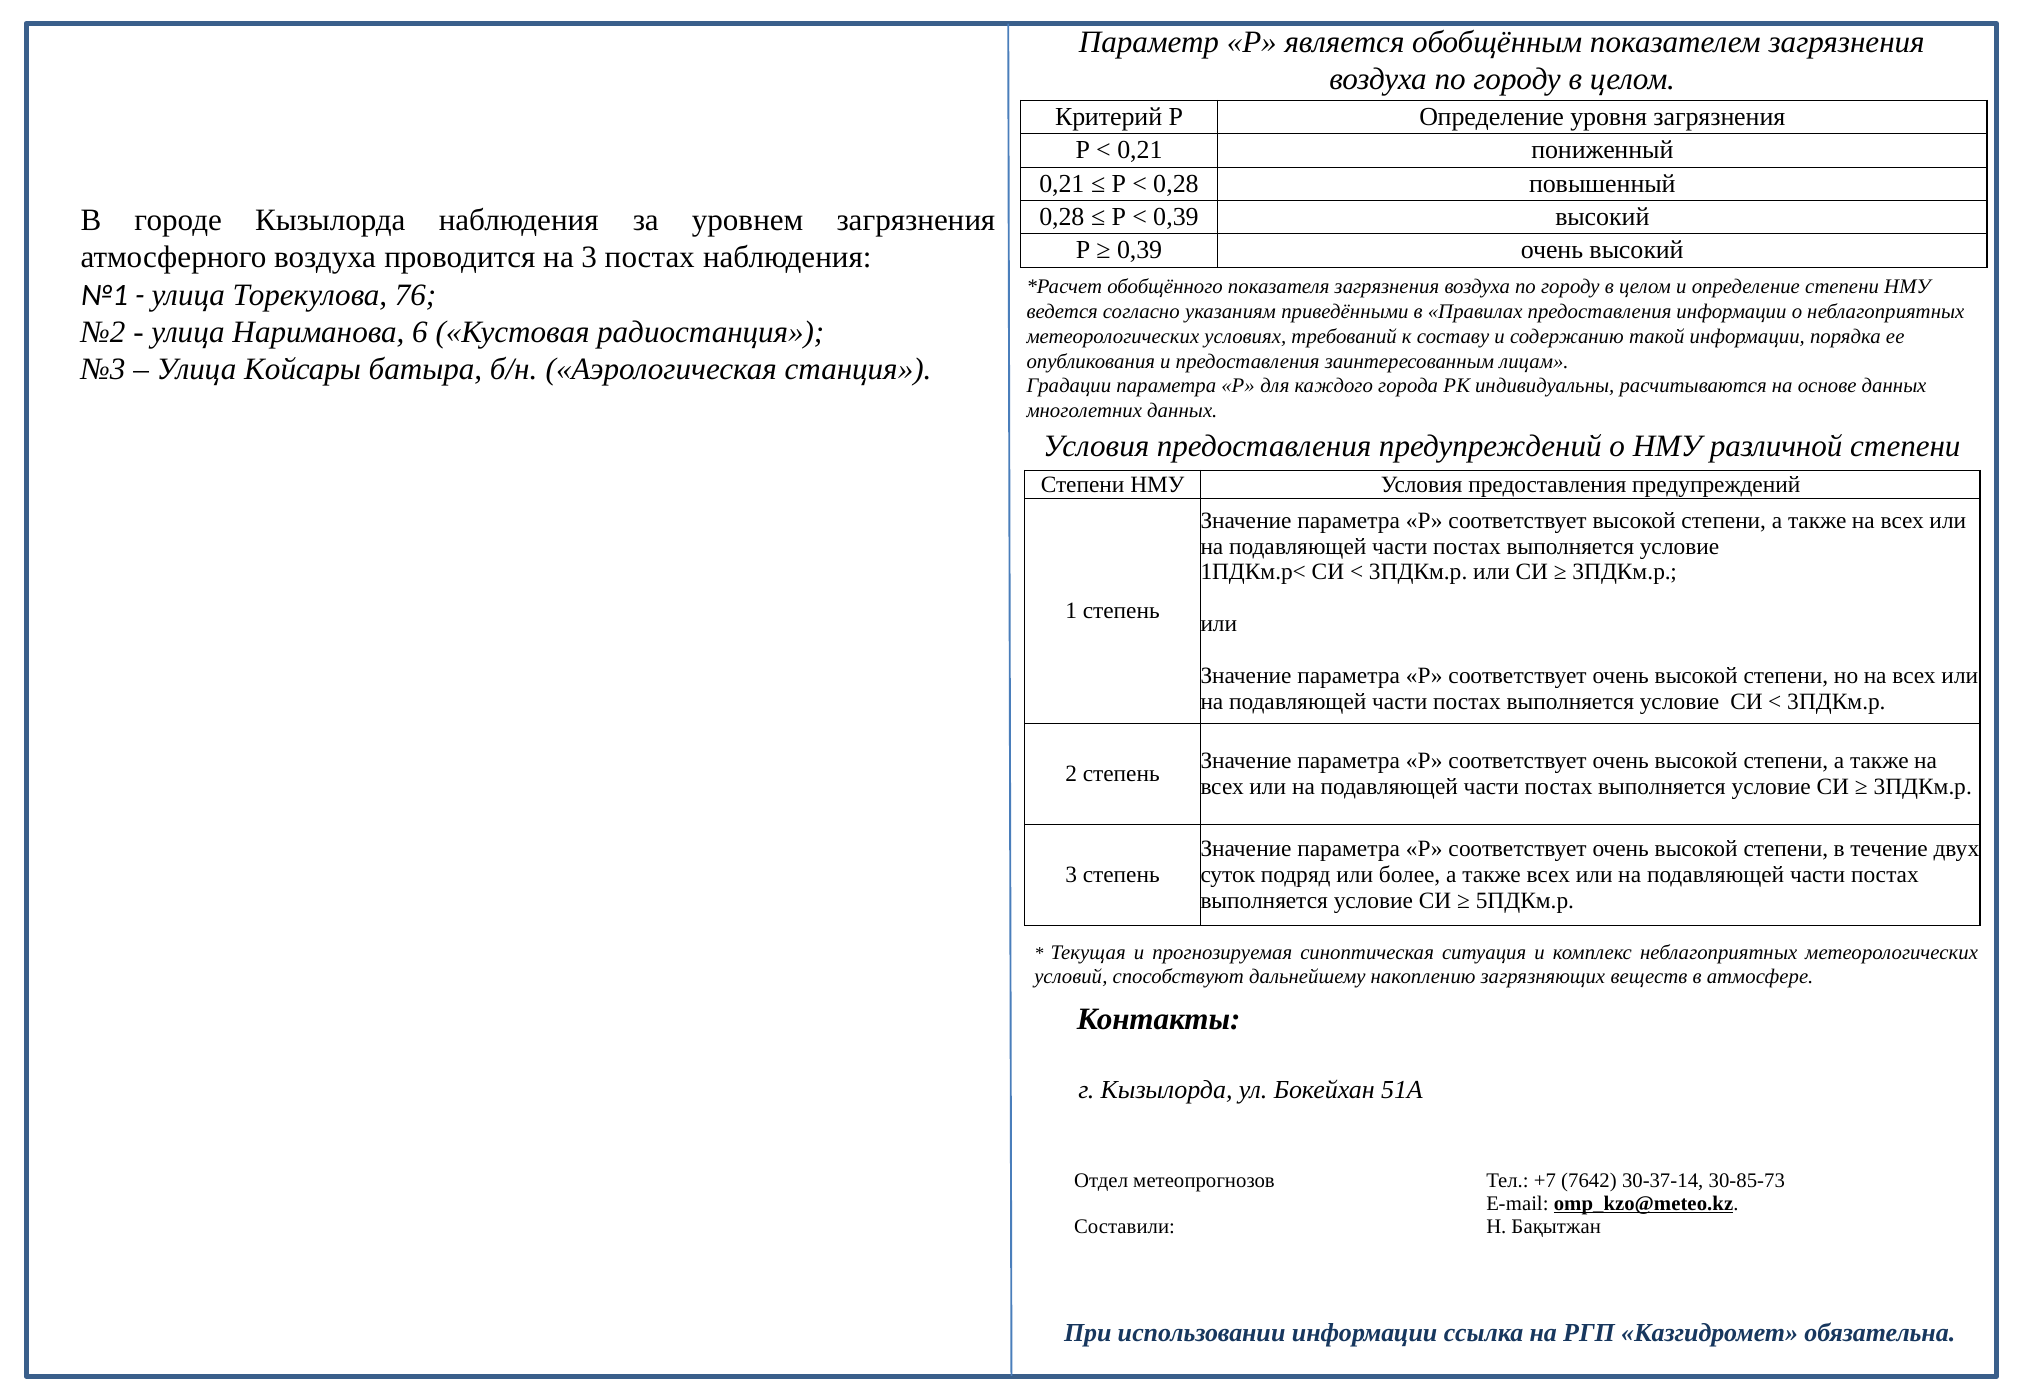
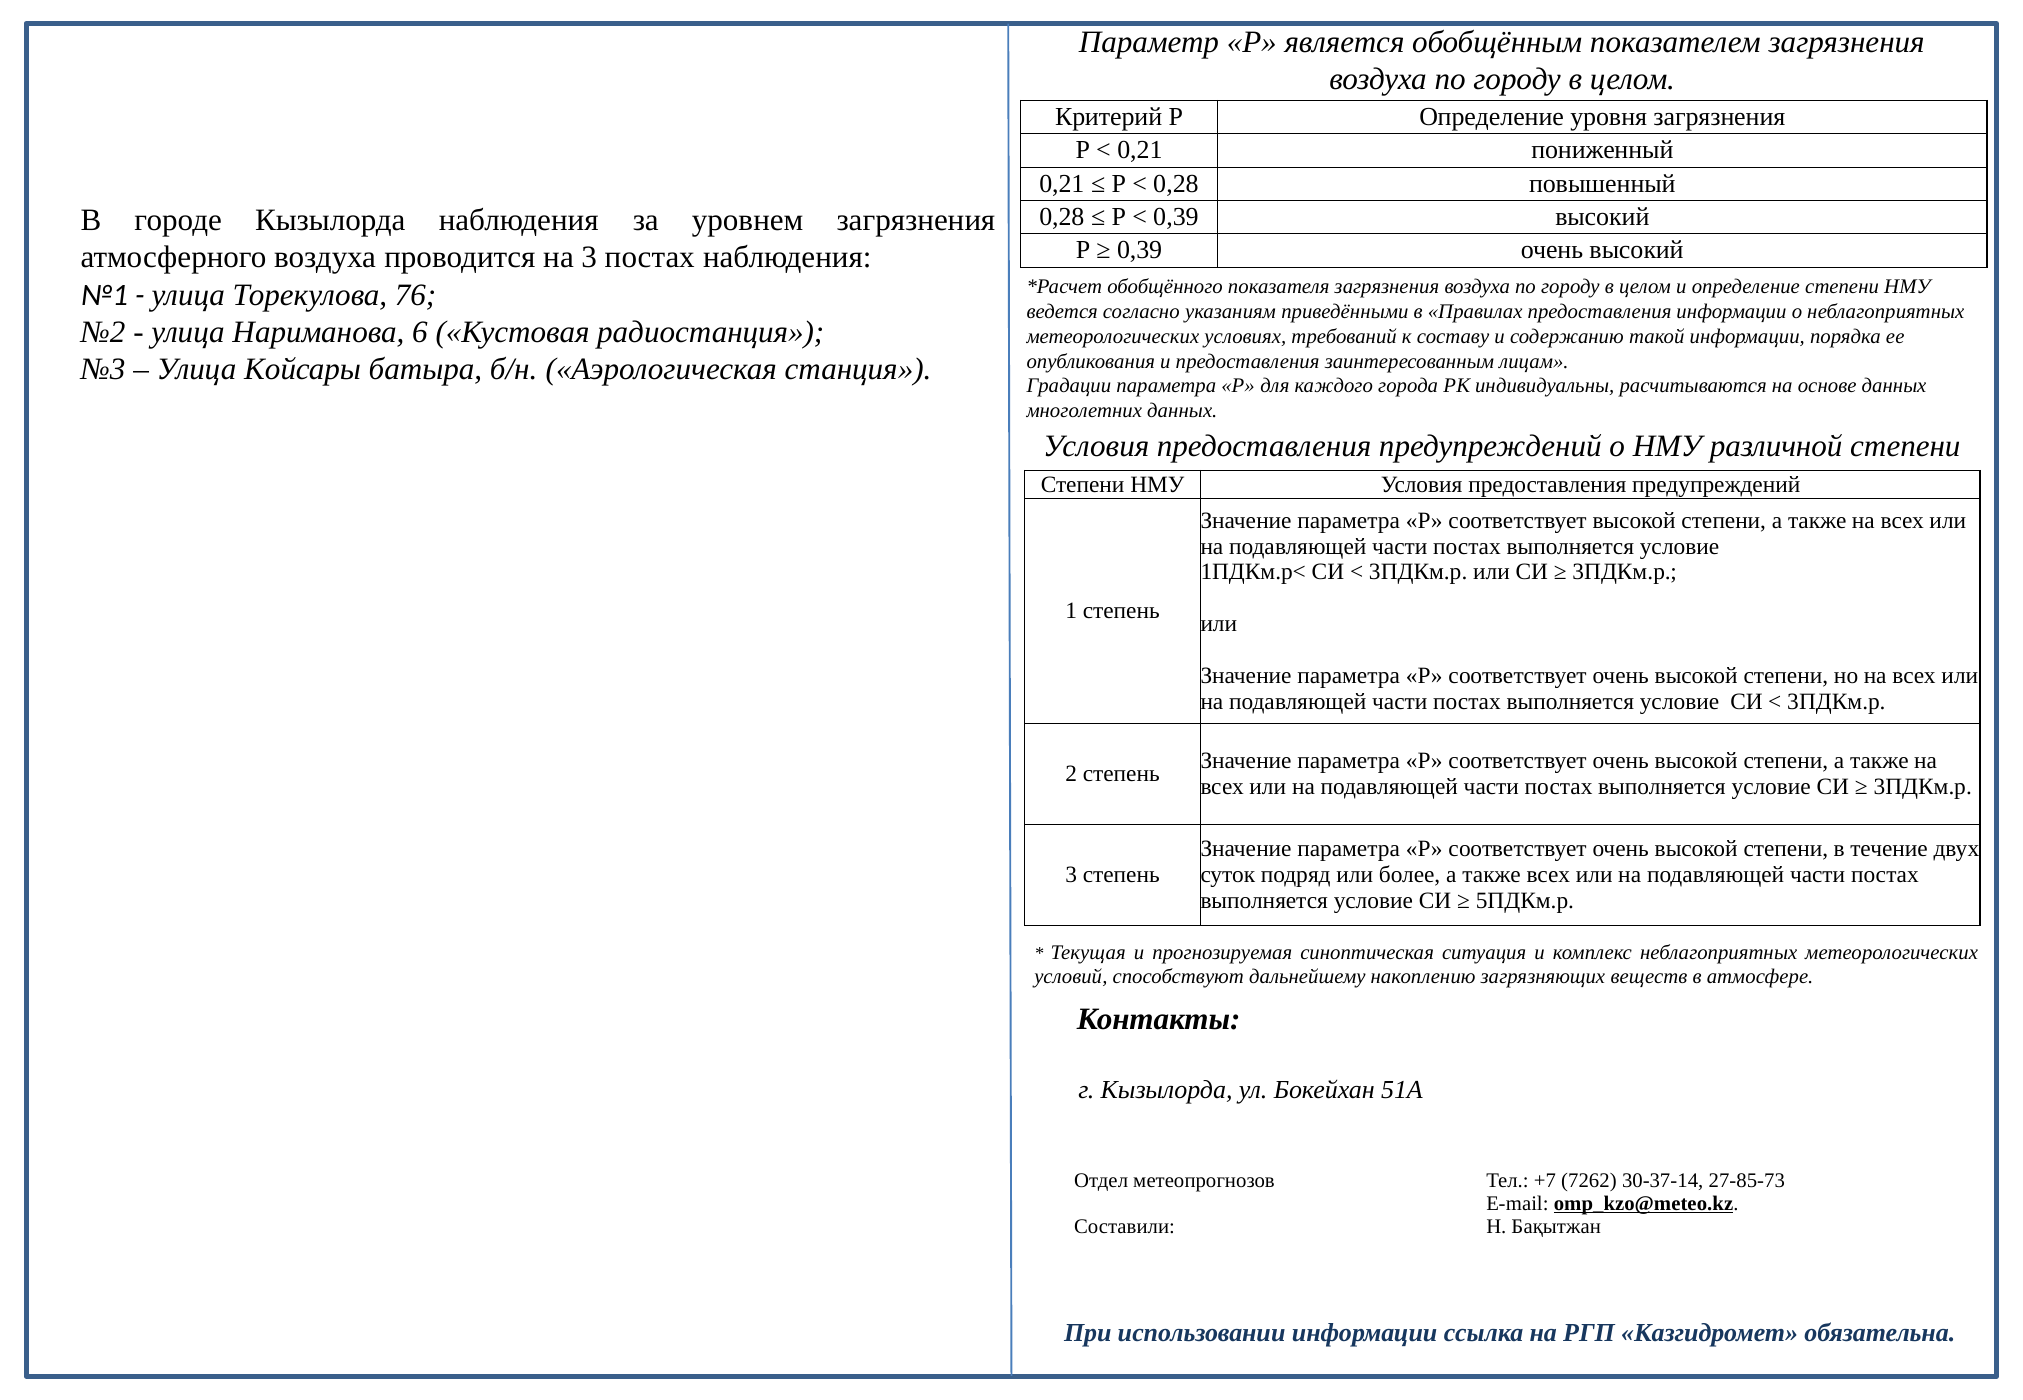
7642: 7642 -> 7262 (1589, 1181)
30-85-73: 30-85-73 -> 27-85-73 (1747, 1181)
